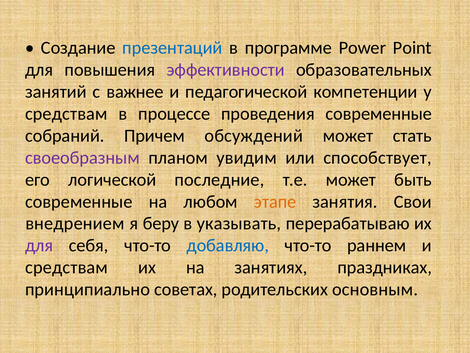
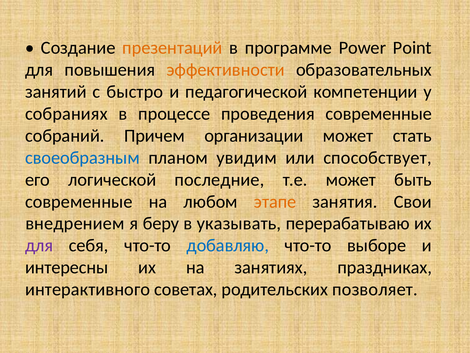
презентаций colour: blue -> orange (172, 48)
эффективности colour: purple -> orange (226, 70)
важнее: важнее -> быстро (135, 92)
средствам: средствам -> собраниях (66, 114)
обсуждений: обсуждений -> организации (254, 136)
своеобразным colour: purple -> blue (82, 157)
раннем: раннем -> выборе (377, 245)
средствам: средствам -> интересны (67, 267)
принципиально: принципиально -> интерактивного (88, 289)
основным: основным -> позволяет (375, 289)
